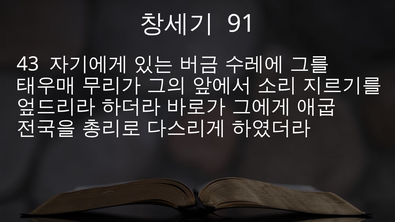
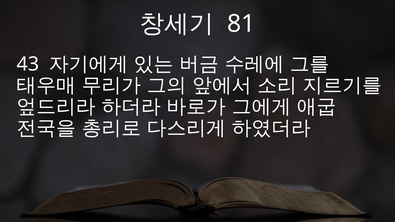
91: 91 -> 81 (241, 24)
